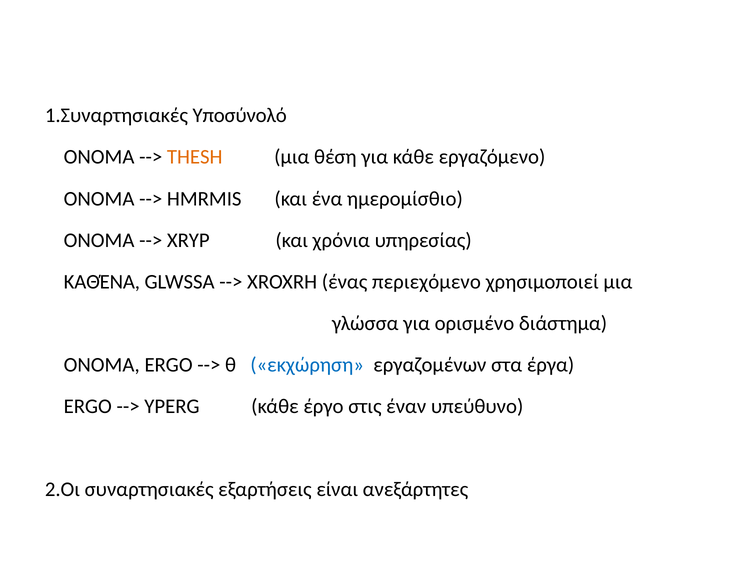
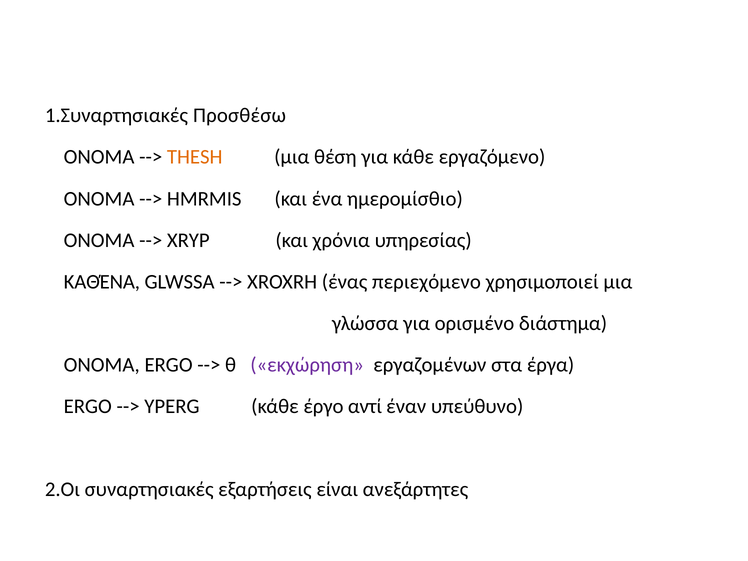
Υποσύνολό: Υποσύνολό -> Προσθέσω (240, 116)
εκχώρηση colour: blue -> purple (307, 365)
στις: στις -> αντί (365, 406)
